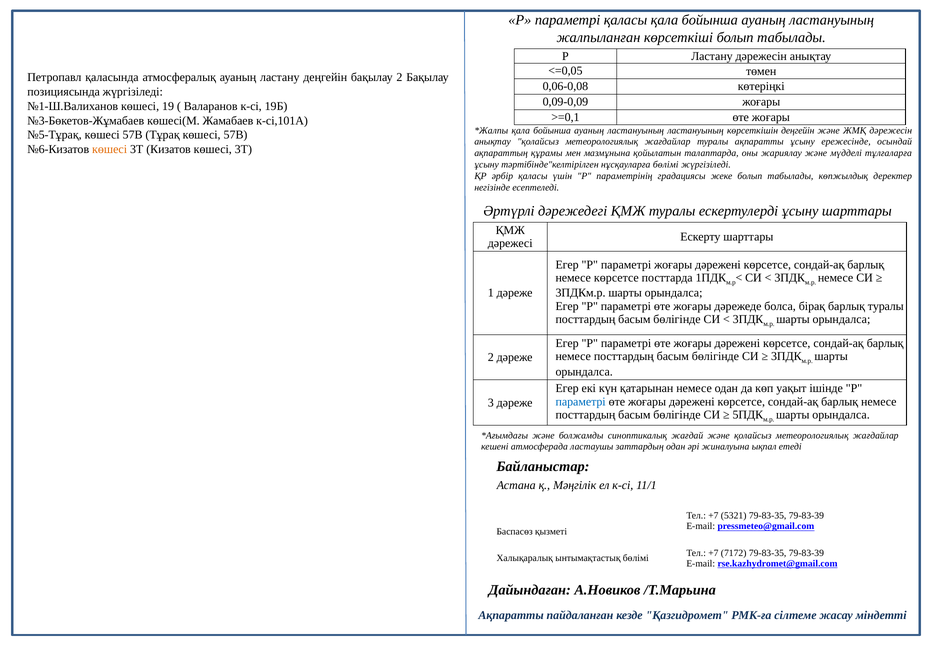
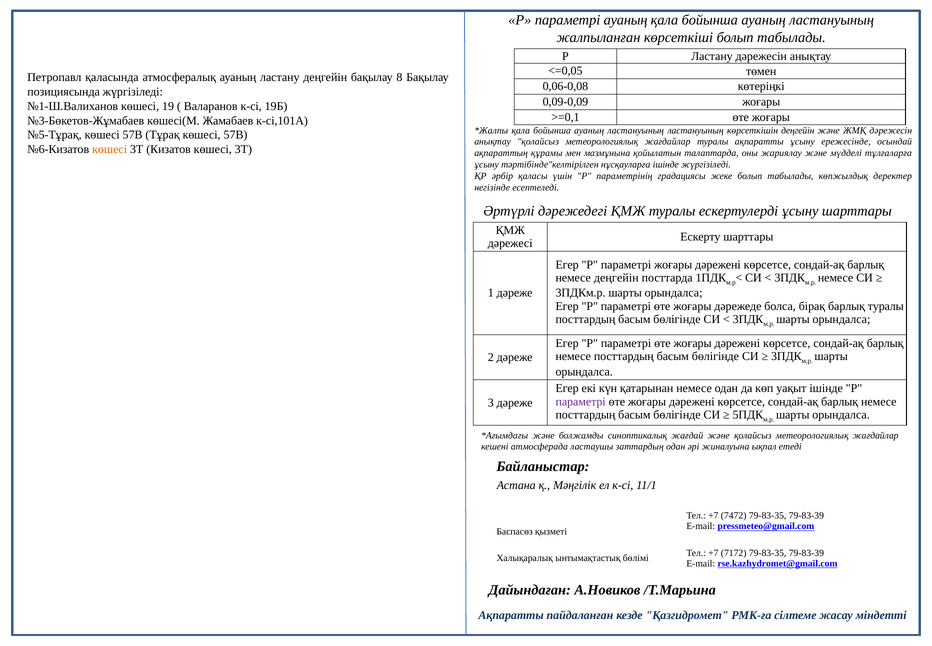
параметрі қаласы: қаласы -> ауаның (626, 20)
бақылау 2: 2 -> 8 (399, 77)
нұсқауларға бөлімі: бөлімі -> ішінде (666, 165)
немесе көрсетсе: көрсетсе -> деңгейін (616, 278)
параметрі colour: blue -> purple (581, 401)
5321: 5321 -> 7472 (734, 515)
